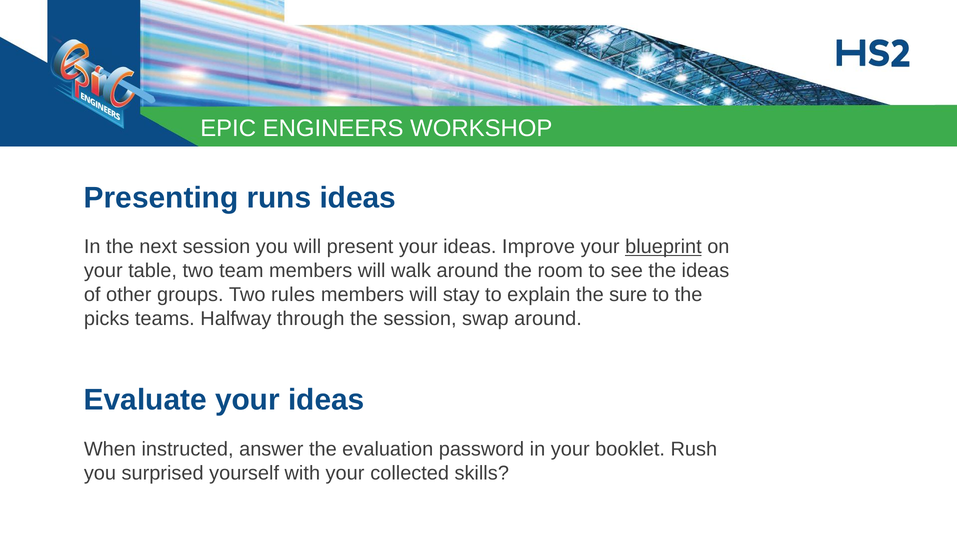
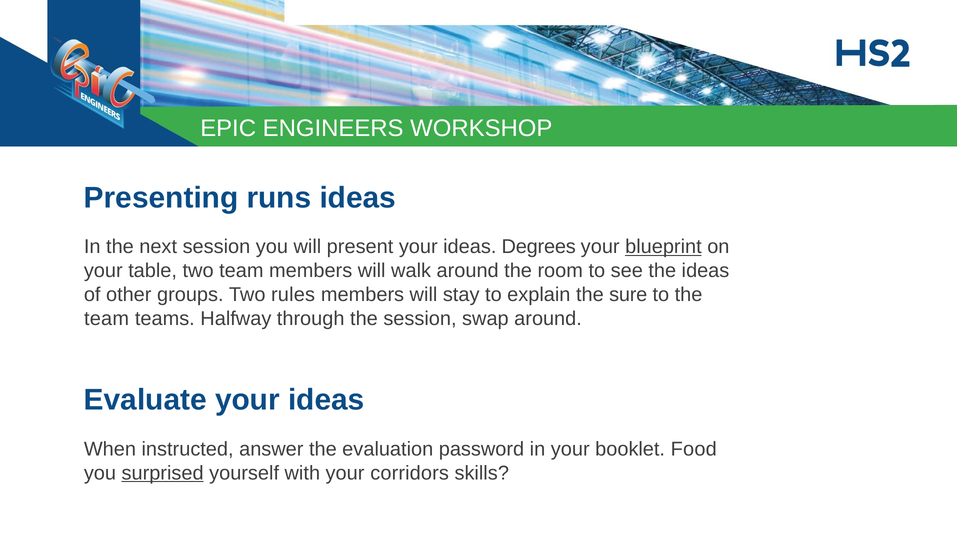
Improve: Improve -> Degrees (539, 247)
picks: picks -> team (107, 319)
Rush: Rush -> Food (694, 449)
surprised underline: none -> present (163, 473)
collected: collected -> corridors (410, 473)
